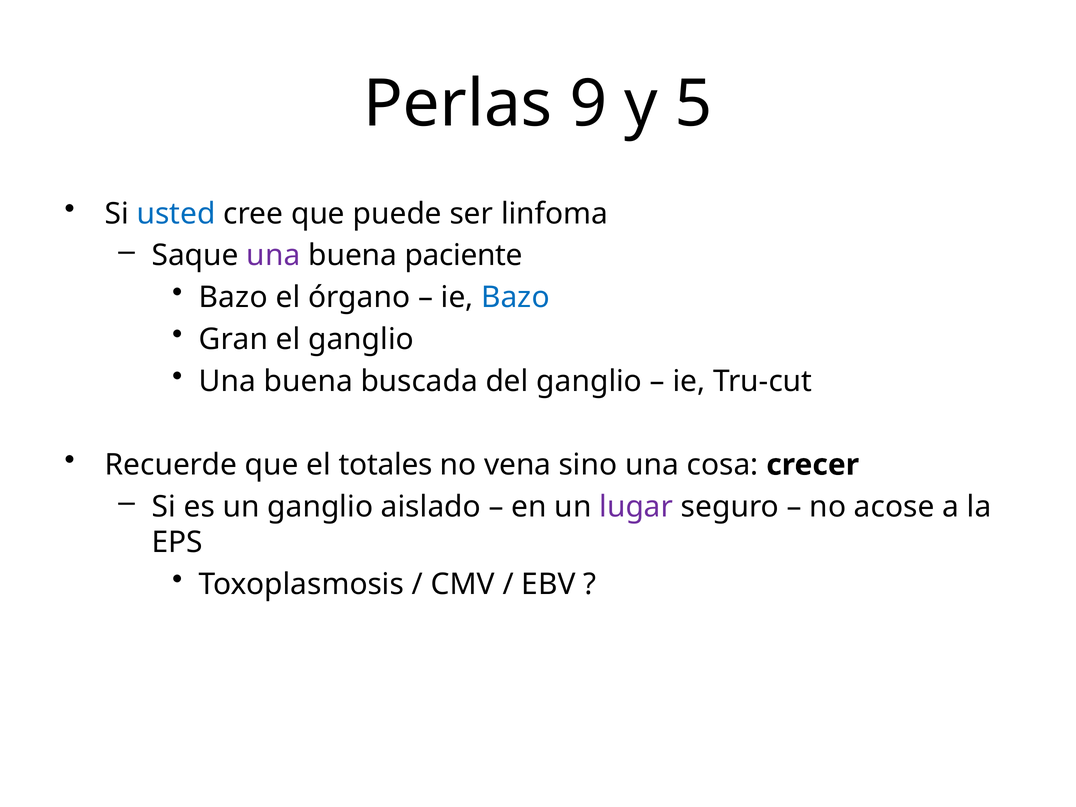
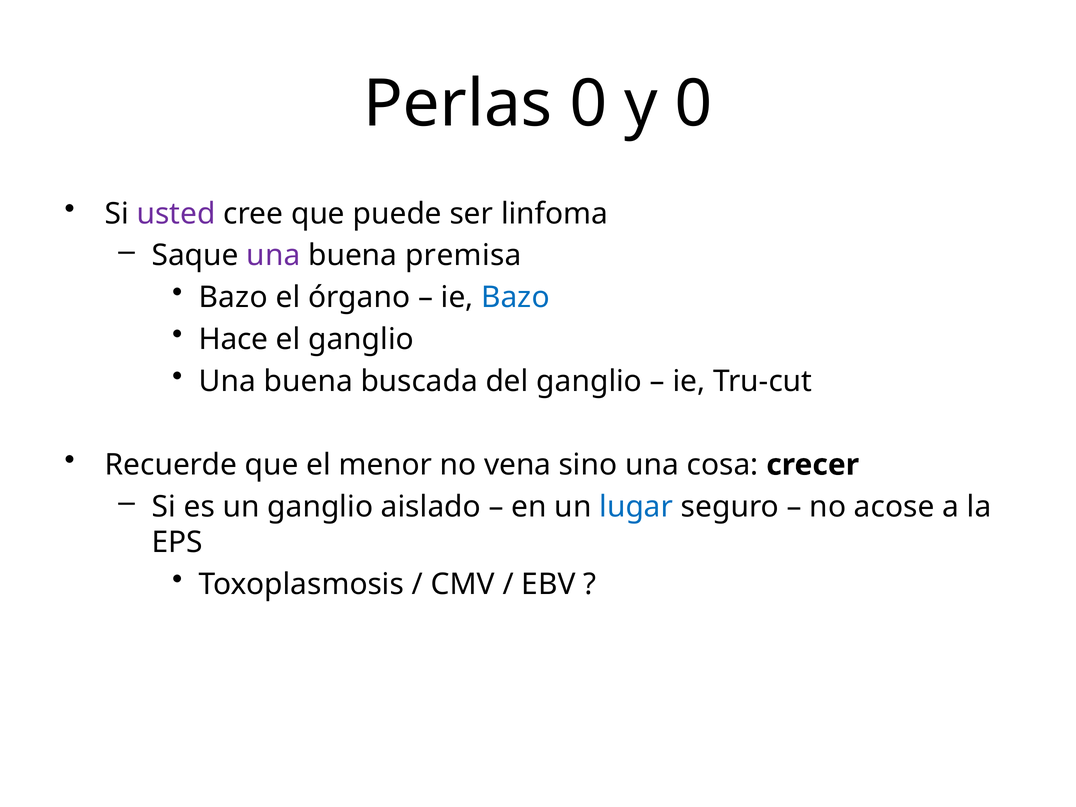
Perlas 9: 9 -> 0 (588, 104)
y 5: 5 -> 0 (694, 104)
usted colour: blue -> purple (176, 214)
paciente: paciente -> premisa (463, 256)
Gran: Gran -> Hace (234, 339)
totales: totales -> menor (386, 465)
lugar colour: purple -> blue (636, 507)
